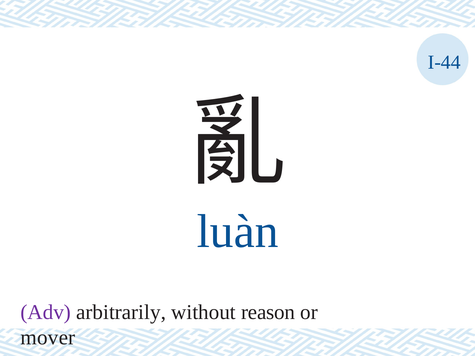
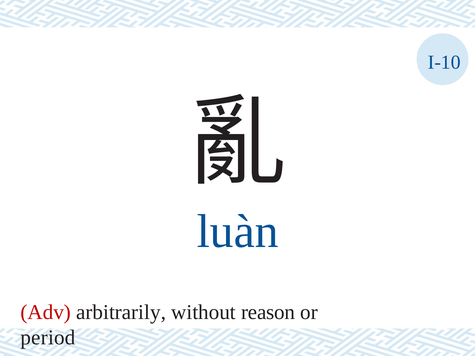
I-44: I-44 -> I-10 (444, 62)
Adv colour: purple -> red (46, 313)
mover: mover -> period (48, 338)
